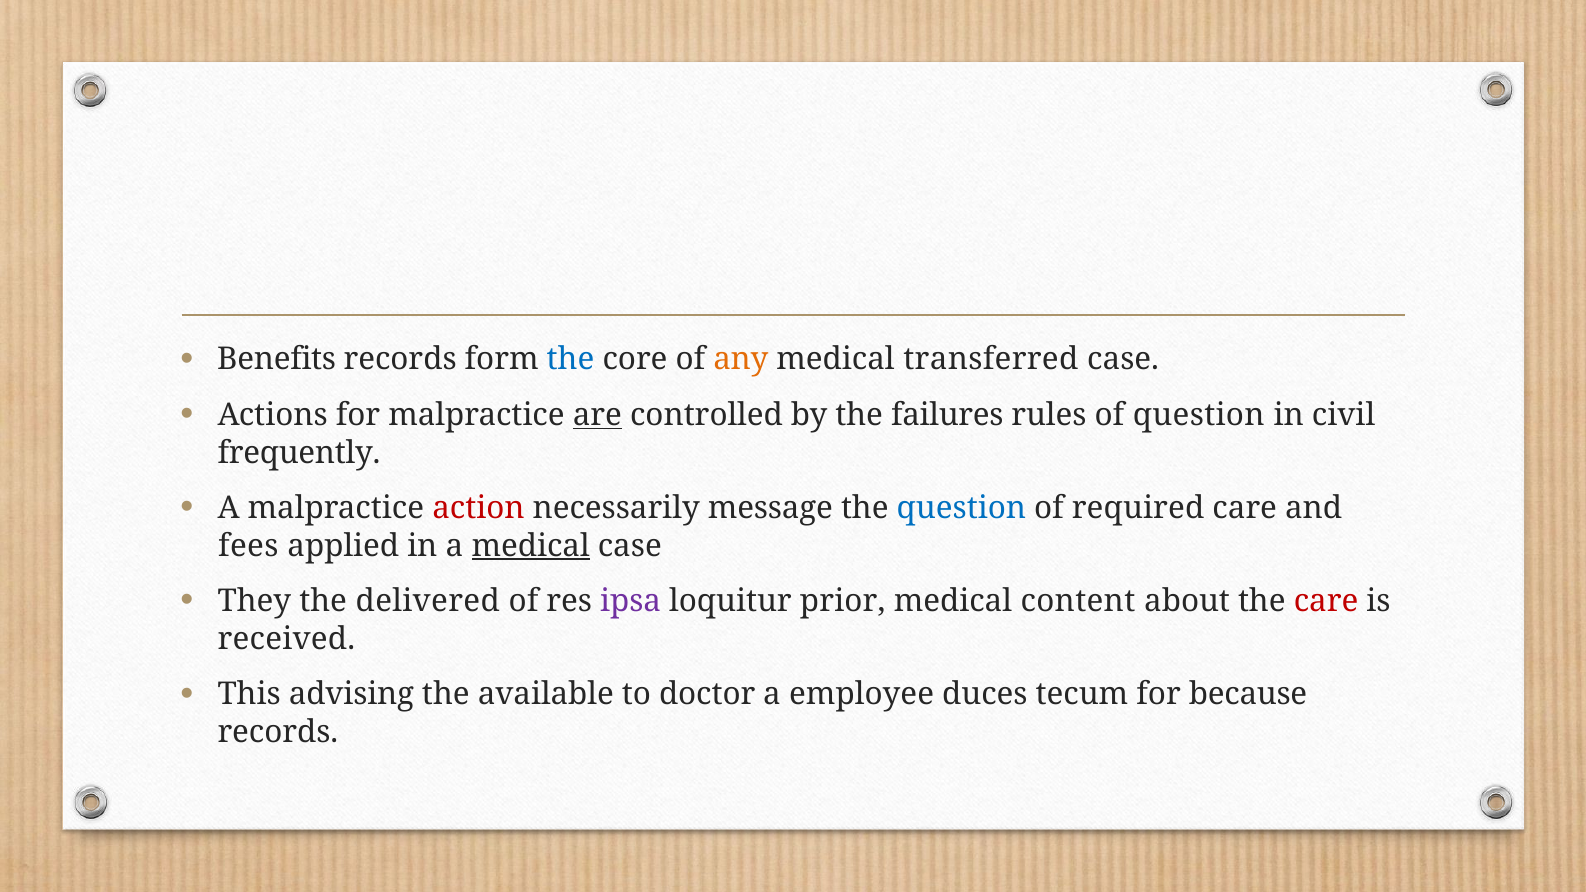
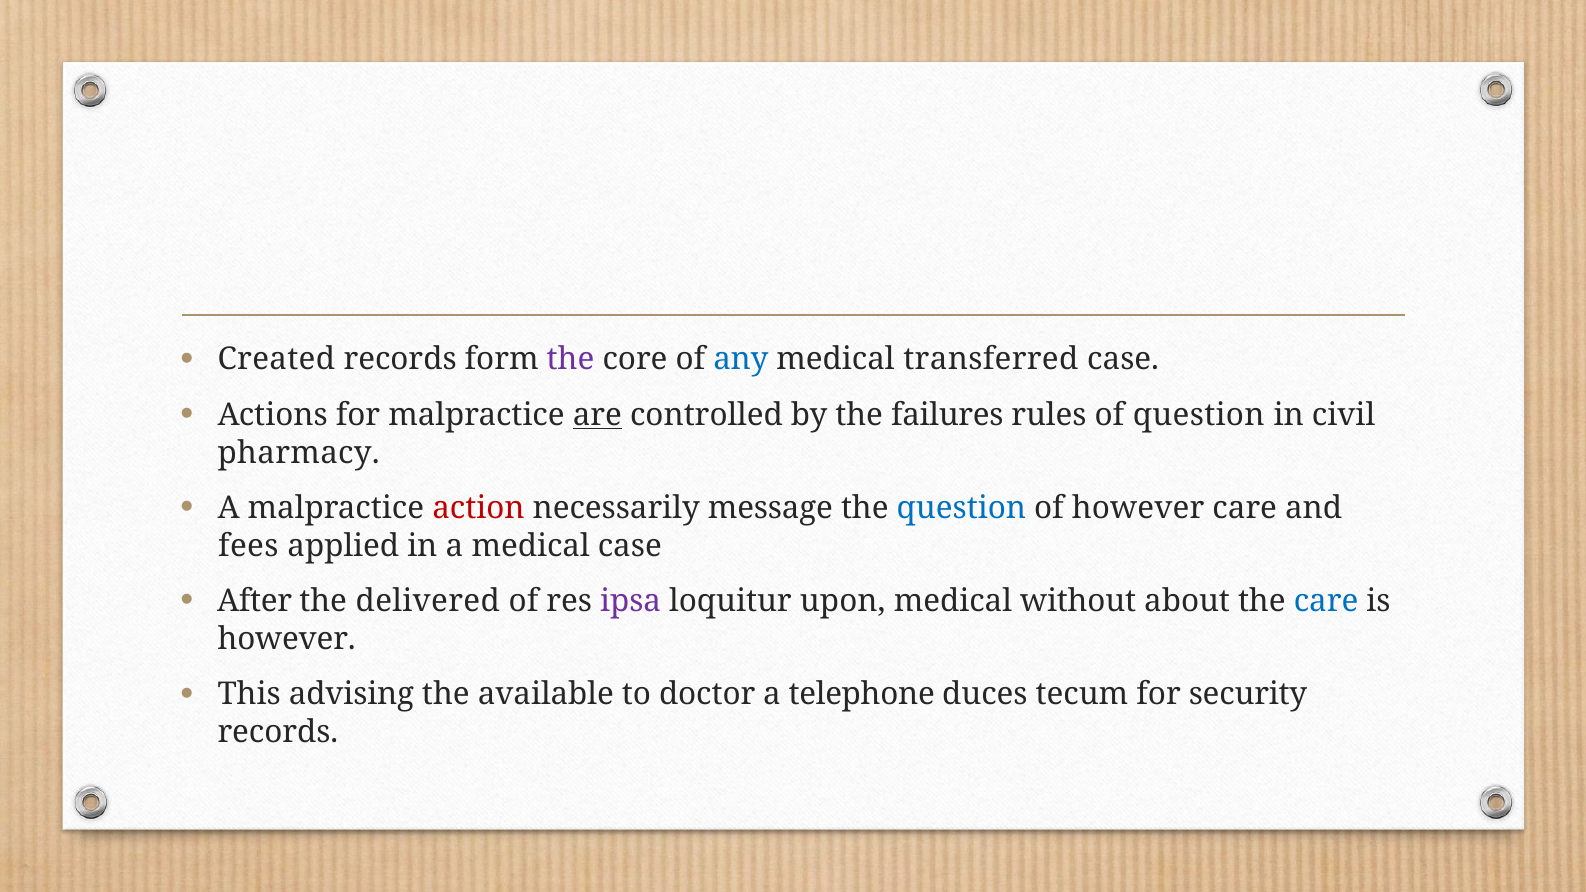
Benefits: Benefits -> Created (276, 360)
the colour: blue -> purple (571, 360)
any colour: orange -> blue (741, 360)
frequently: frequently -> pharmacy (299, 453)
of required: required -> however (1138, 508)
medical underline: present -> none (531, 546)
They: They -> After (255, 601)
prior: prior -> upon (843, 601)
content: content -> without (1078, 601)
care colour: red -> blue (1326, 601)
received: received -> however (287, 639)
employee: employee -> telephone (862, 695)
because: because -> security (1248, 695)
